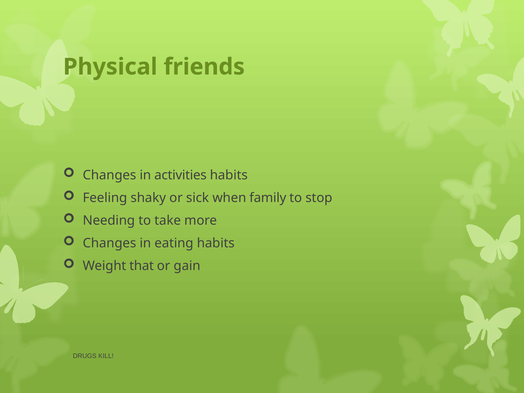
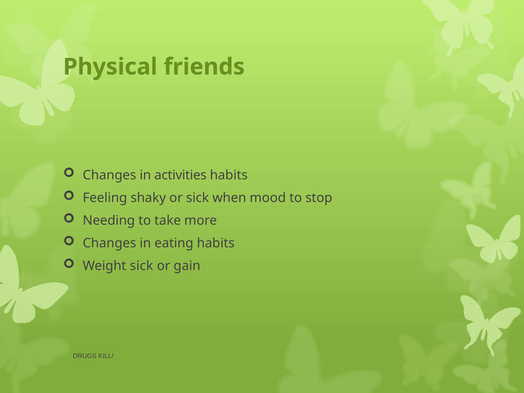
family: family -> mood (268, 198)
Weight that: that -> sick (141, 266)
